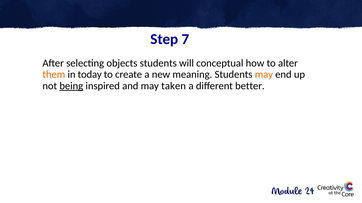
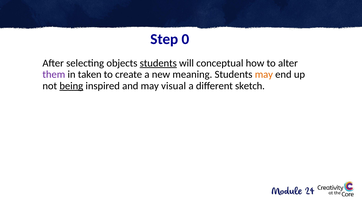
7: 7 -> 0 (185, 39)
students underline: none -> present (158, 63)
them colour: orange -> purple (54, 75)
today: today -> taken (90, 75)
taken: taken -> visual (174, 86)
better: better -> sketch (250, 86)
